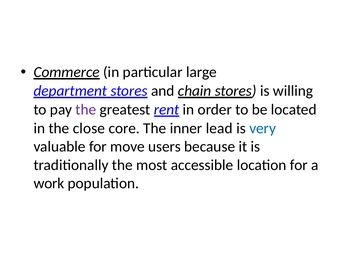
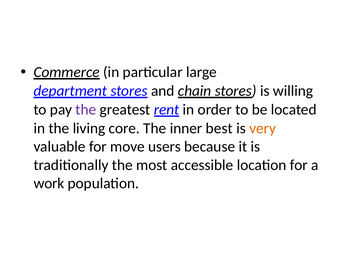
close: close -> living (89, 128)
lead: lead -> best (219, 128)
very colour: blue -> orange (263, 128)
